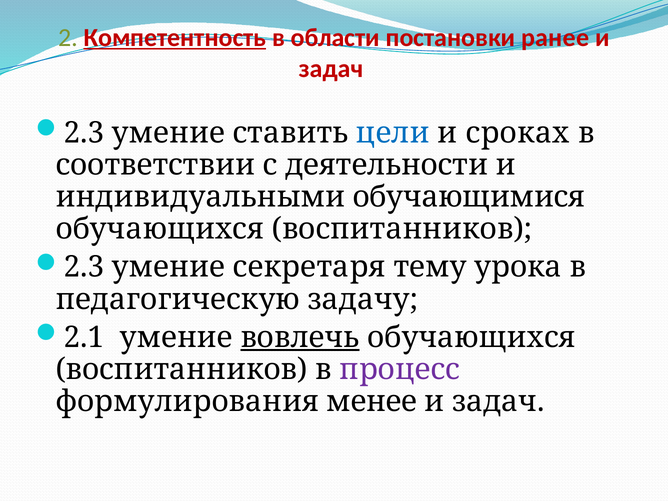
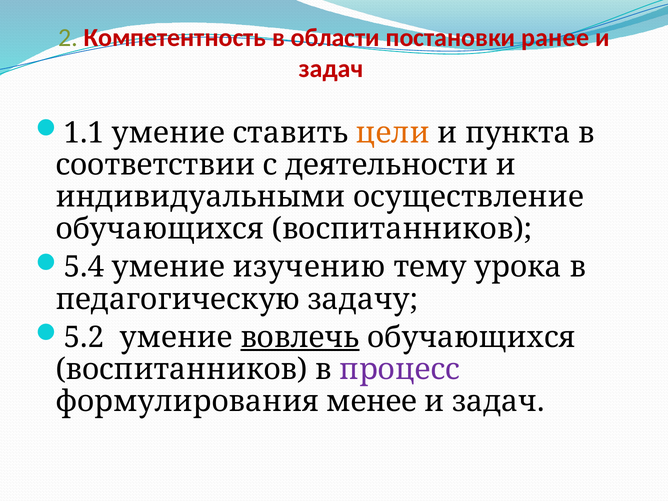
Компетентность underline: present -> none (175, 37)
2.3: 2.3 -> 1.1 (84, 133)
цели colour: blue -> orange (393, 133)
сроках: сроках -> пункта (518, 133)
обучающимися: обучающимися -> осуществление (469, 197)
2.3: 2.3 -> 5.4 (84, 267)
секретаря: секретаря -> изучению (309, 267)
2.1: 2.1 -> 5.2 (84, 337)
